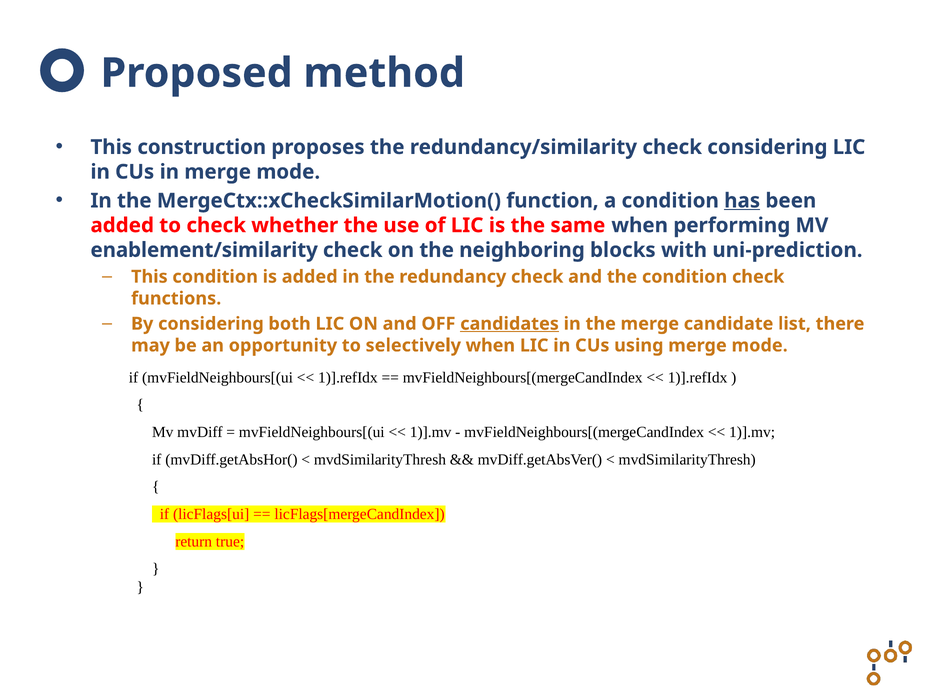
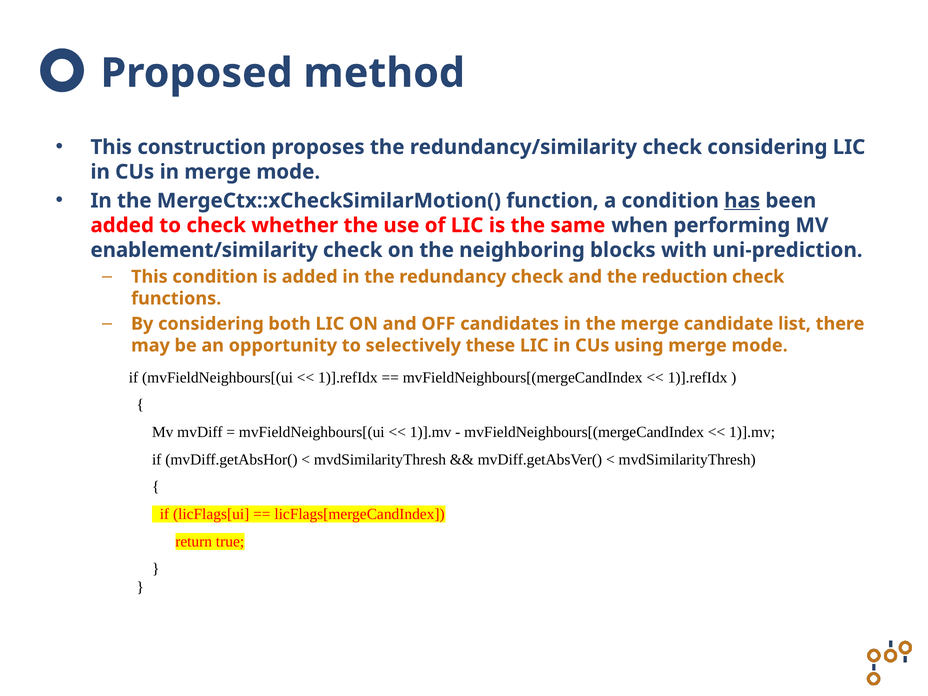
the condition: condition -> reduction (685, 277)
candidates underline: present -> none (510, 324)
selectively when: when -> these (490, 345)
